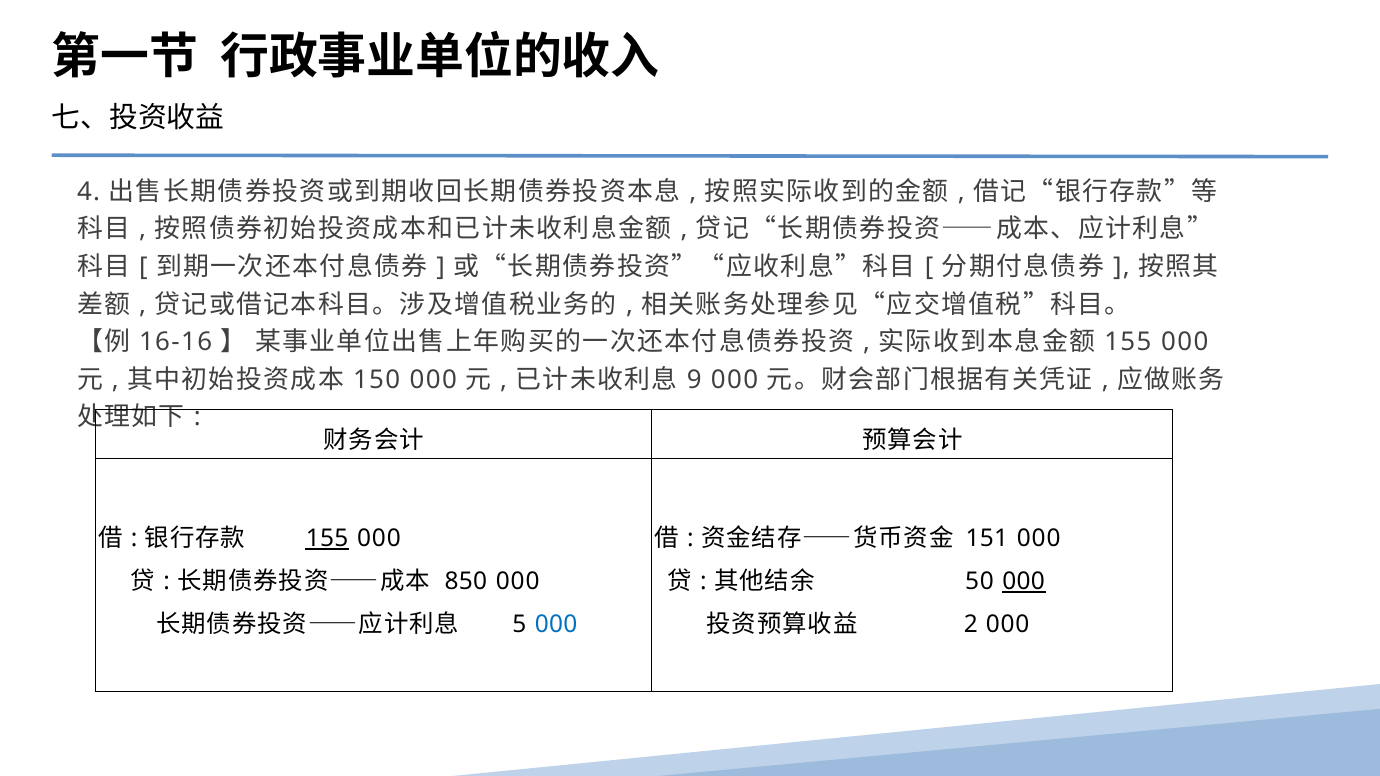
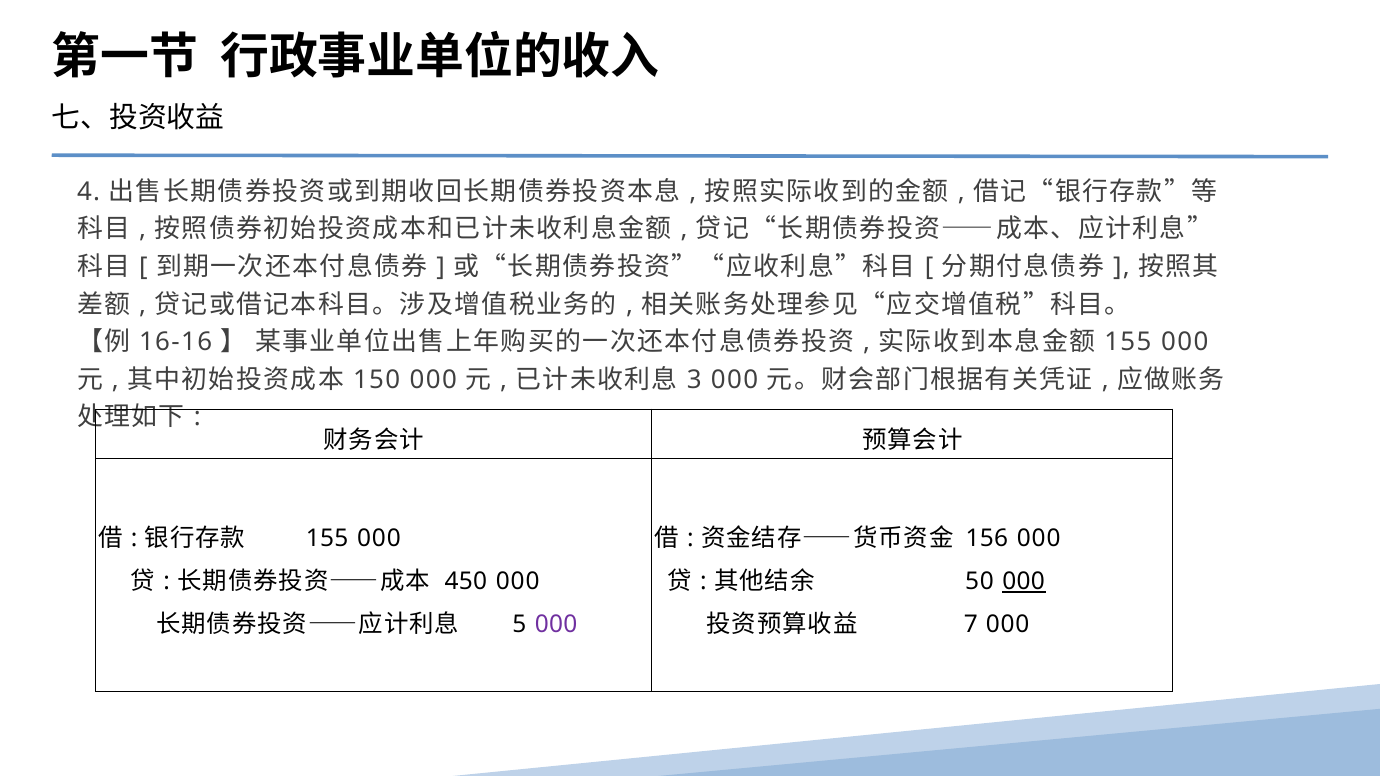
9: 9 -> 3 (694, 380)
155 underline: present -> none (327, 539)
151: 151 -> 156 (987, 539)
850: 850 -> 450 (466, 582)
000 colour: blue -> purple (556, 624)
2: 2 -> 7 (971, 624)
